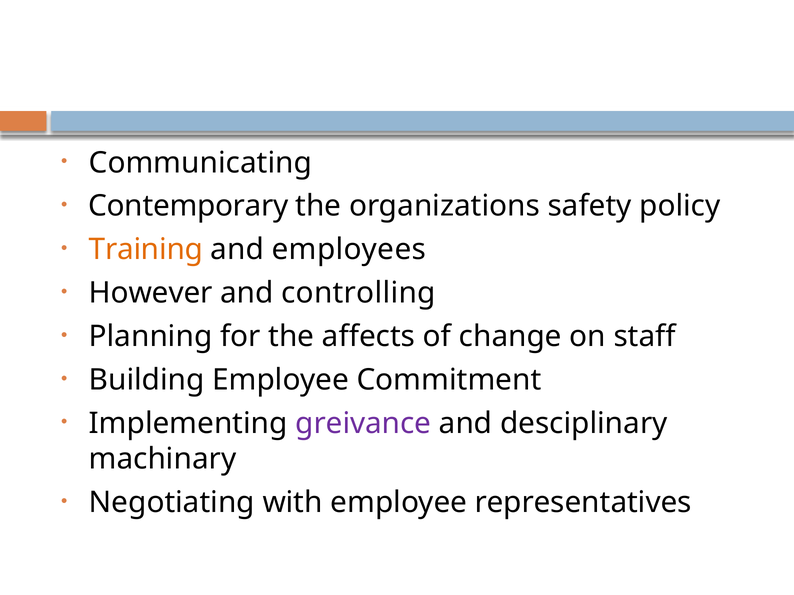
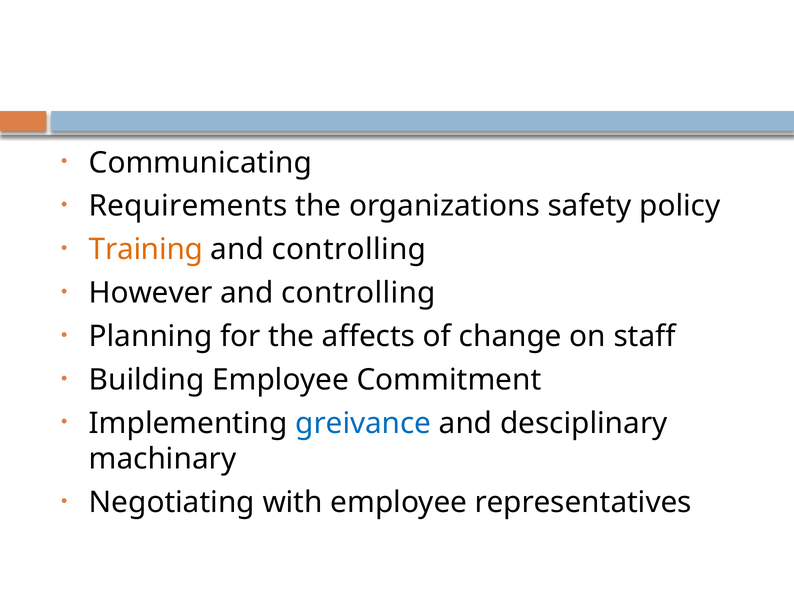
Contemporary: Contemporary -> Requirements (188, 206)
employees: employees -> controlling (349, 250)
greivance colour: purple -> blue (363, 424)
